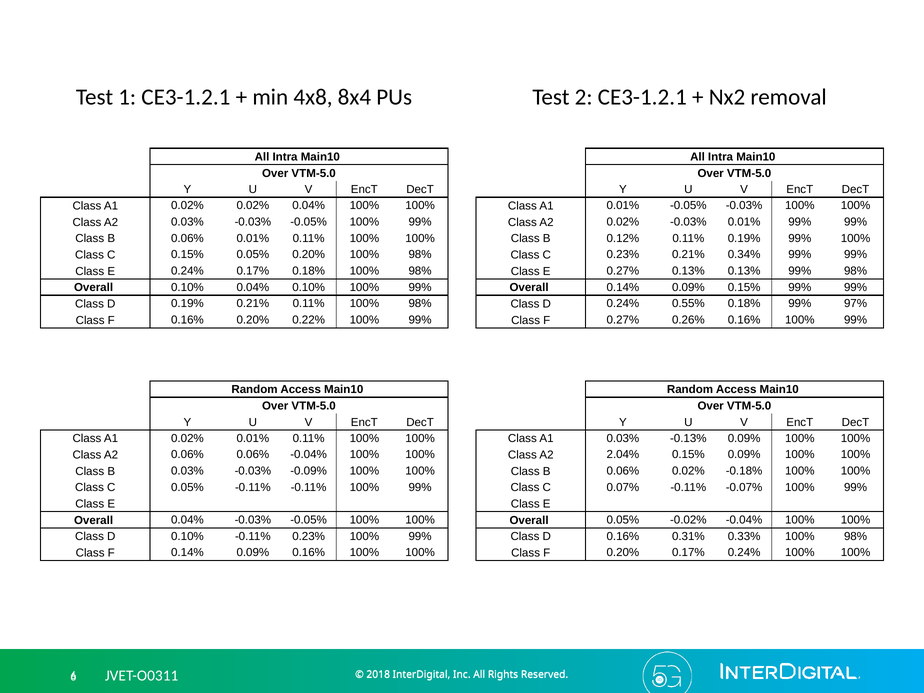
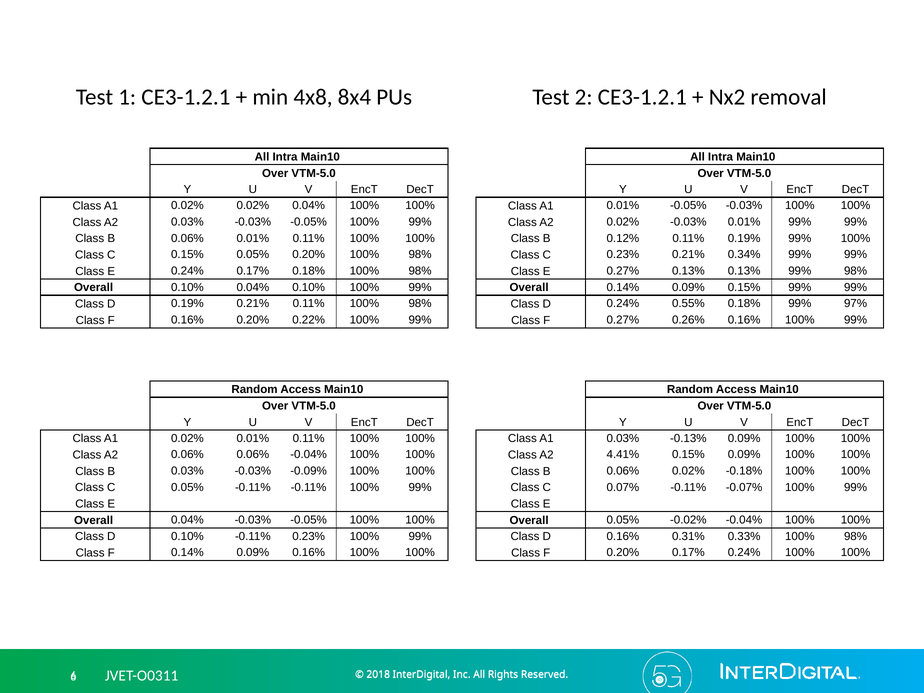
2.04%: 2.04% -> 4.41% (623, 455)
